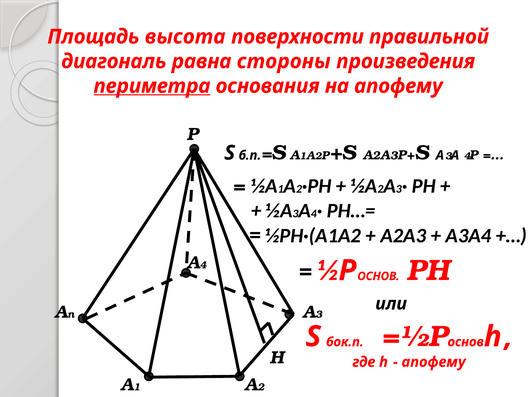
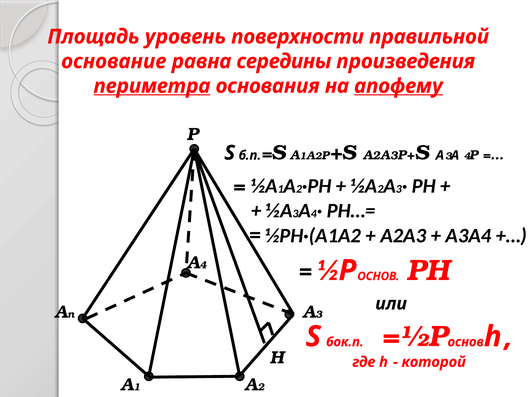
высота: высота -> уровень (185, 37)
диагональ: диагональ -> основание (114, 61)
стороны: стороны -> середины (284, 61)
апофему underline: none -> present (399, 86)
апофему: апофему -> которой (434, 362)
